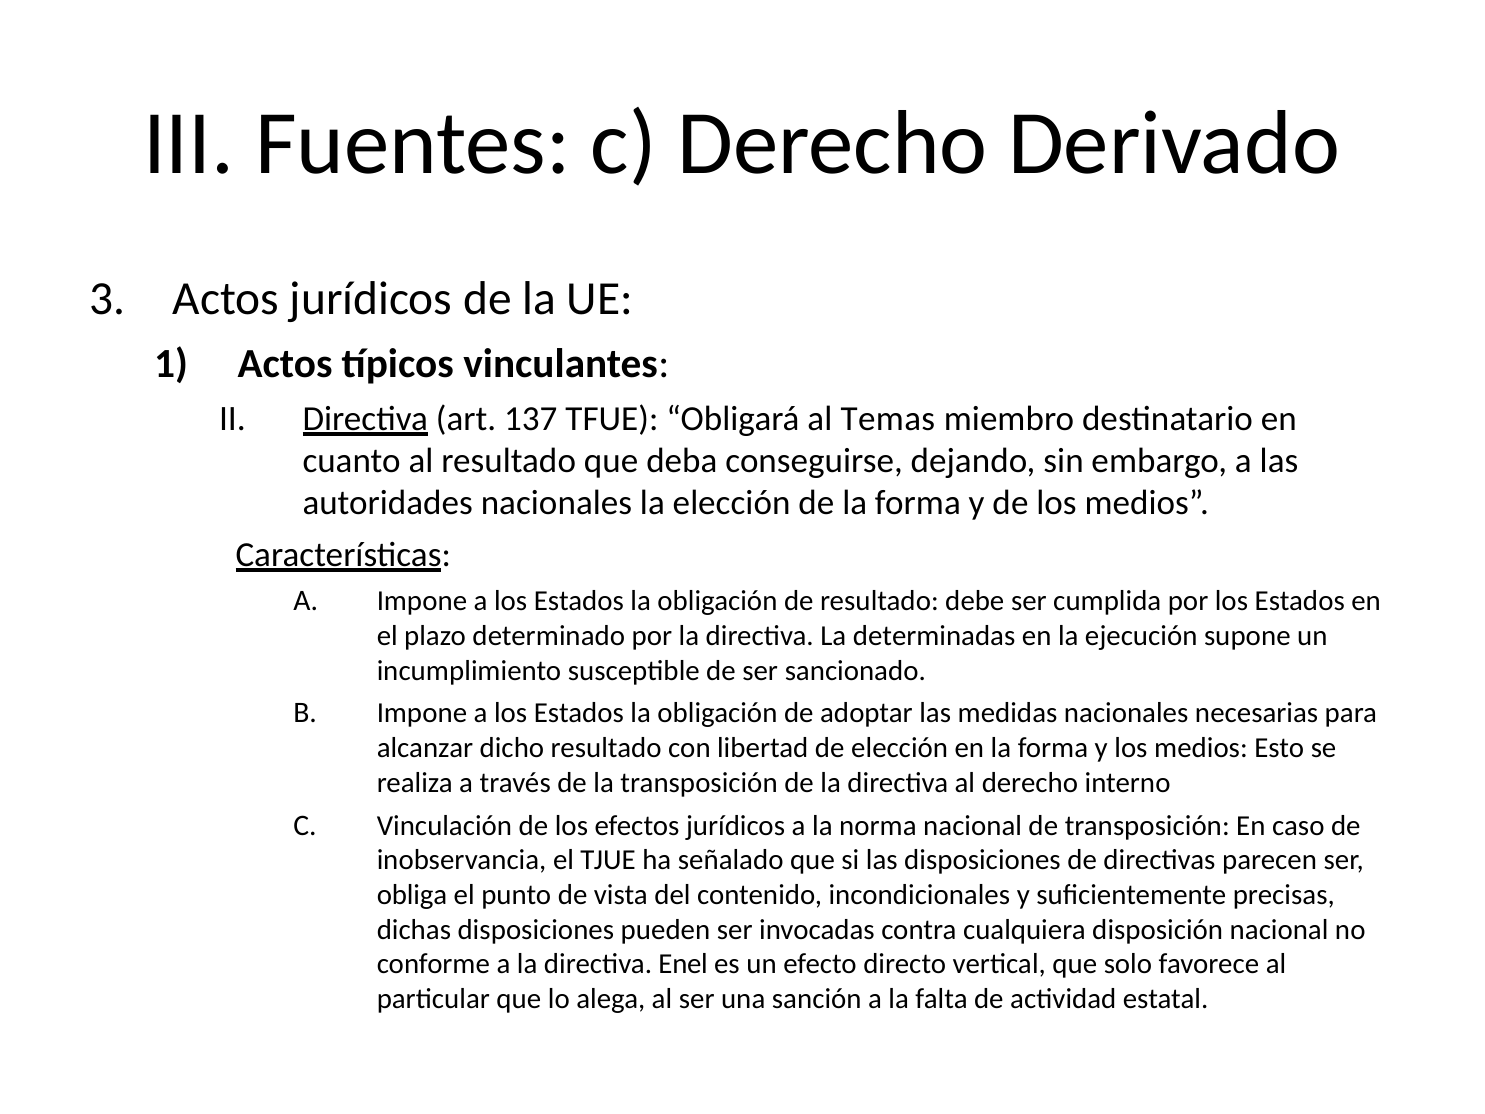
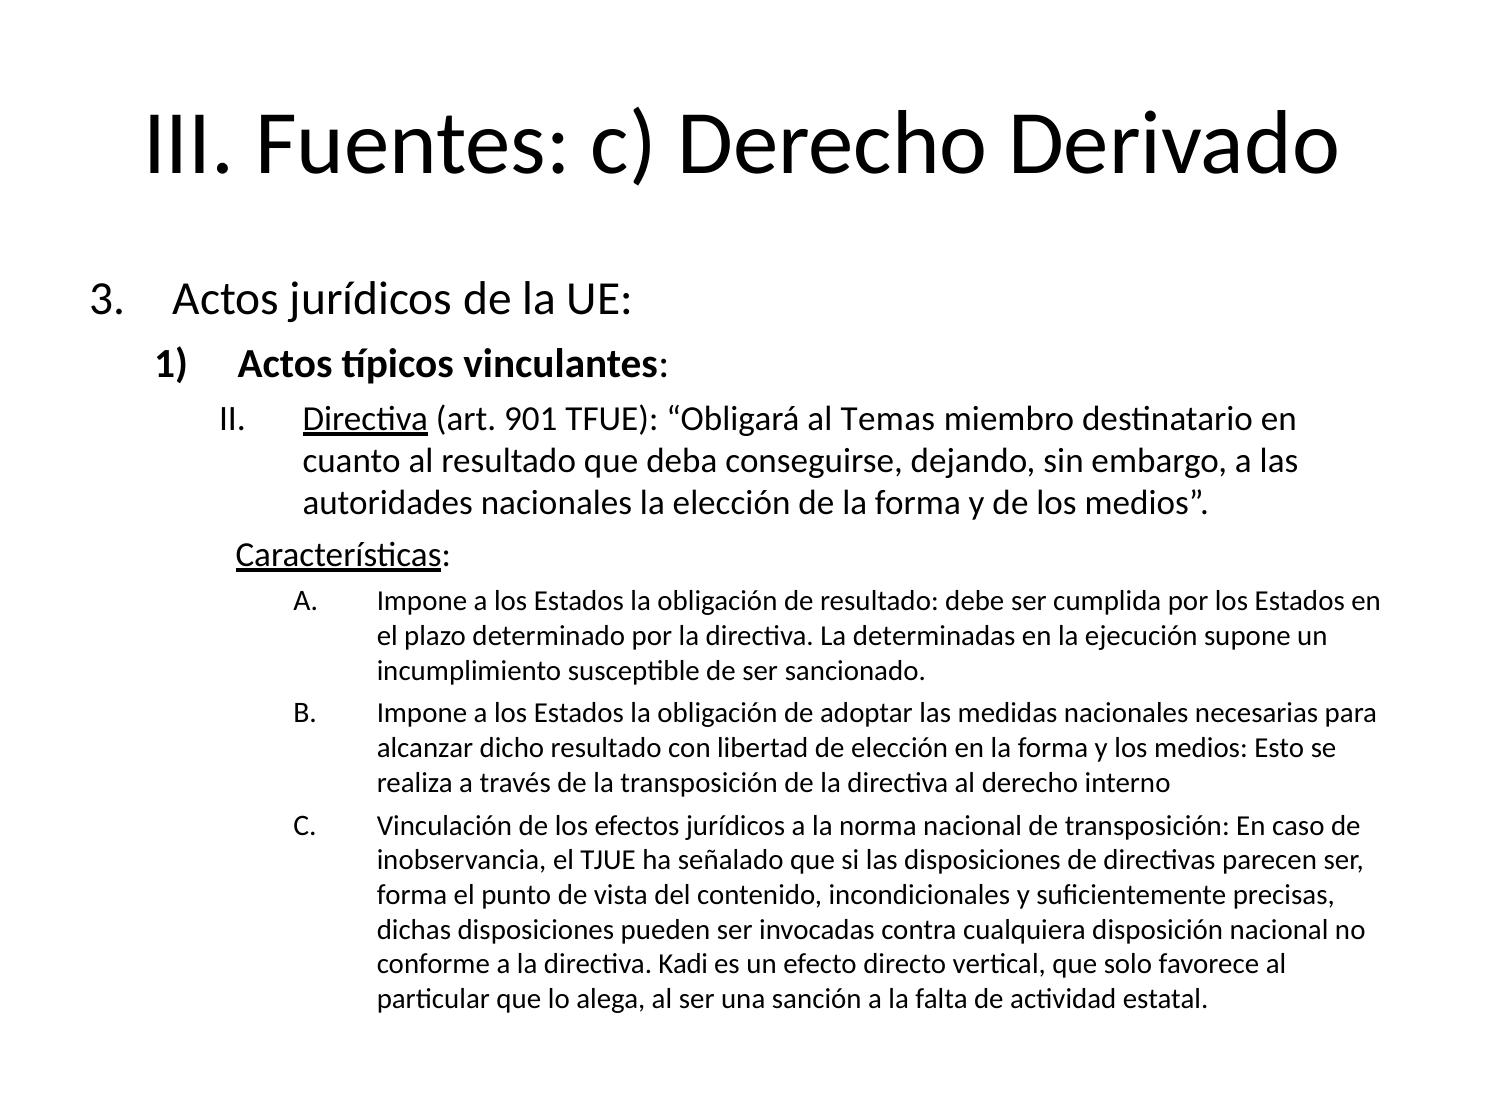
137: 137 -> 901 (531, 419)
obliga: obliga -> forma (412, 895)
Enel: Enel -> Kadi (683, 964)
